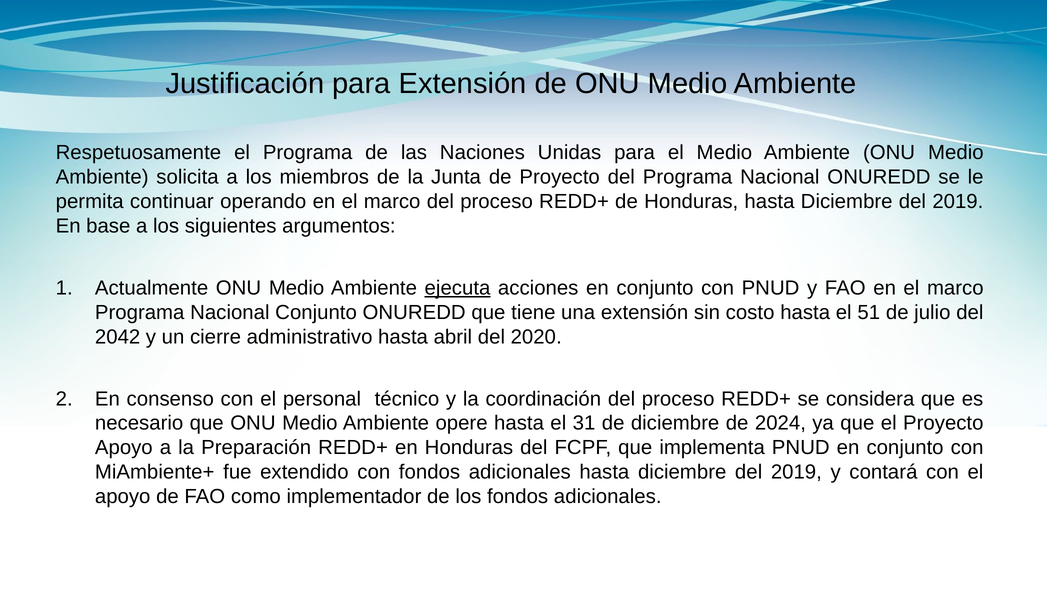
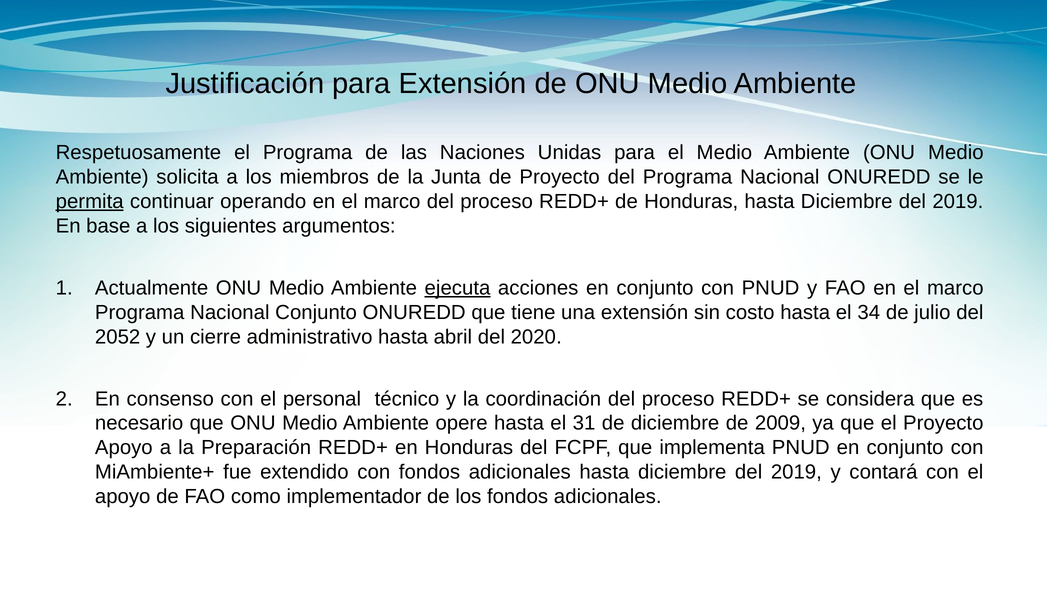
permita underline: none -> present (90, 201)
51: 51 -> 34 (869, 312)
2042: 2042 -> 2052 (118, 337)
2024: 2024 -> 2009 (780, 423)
